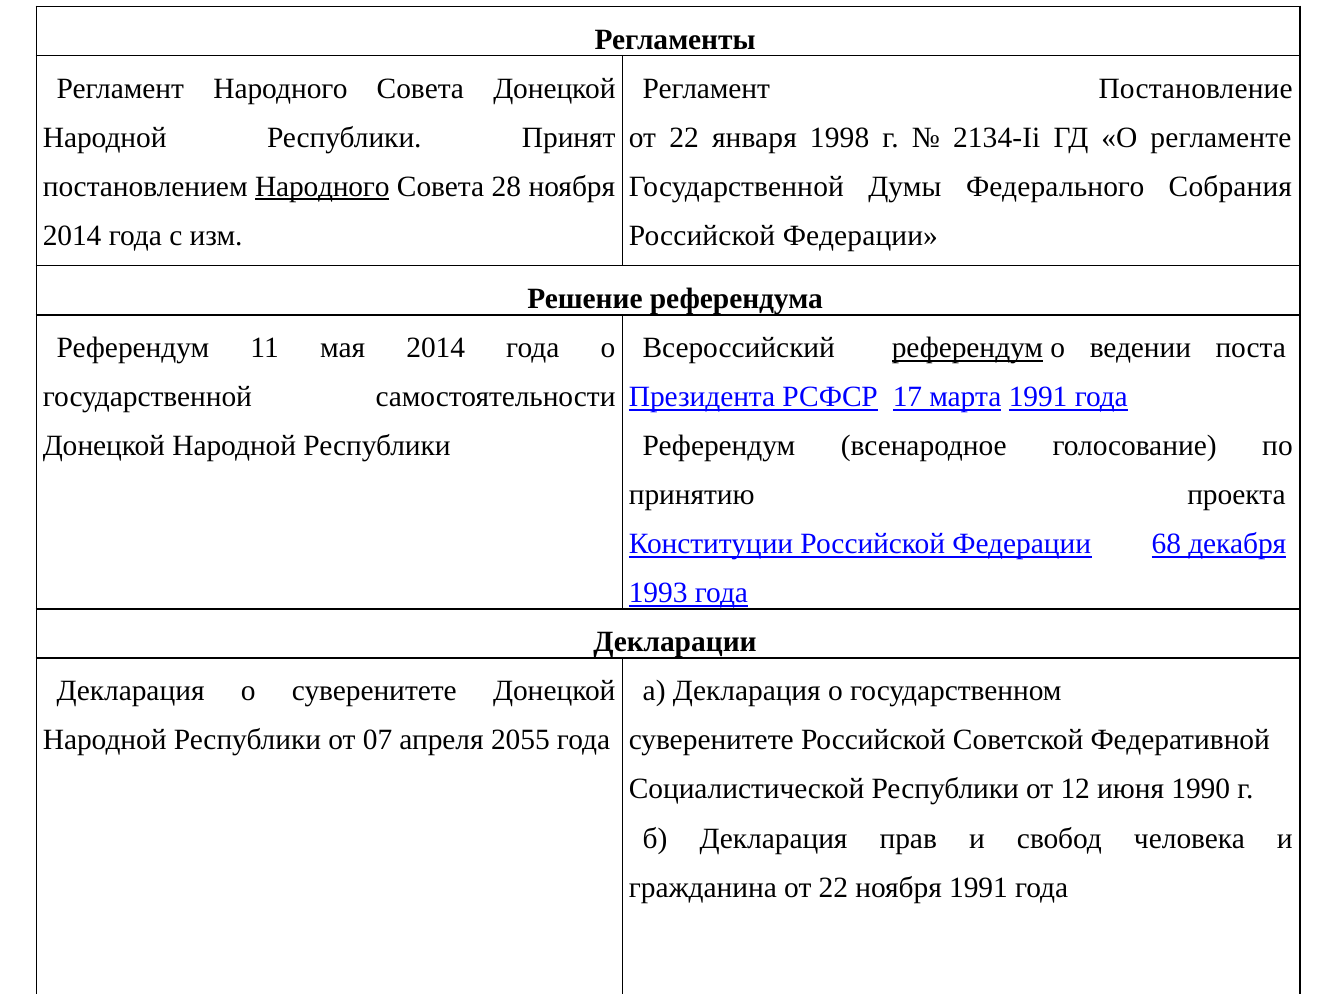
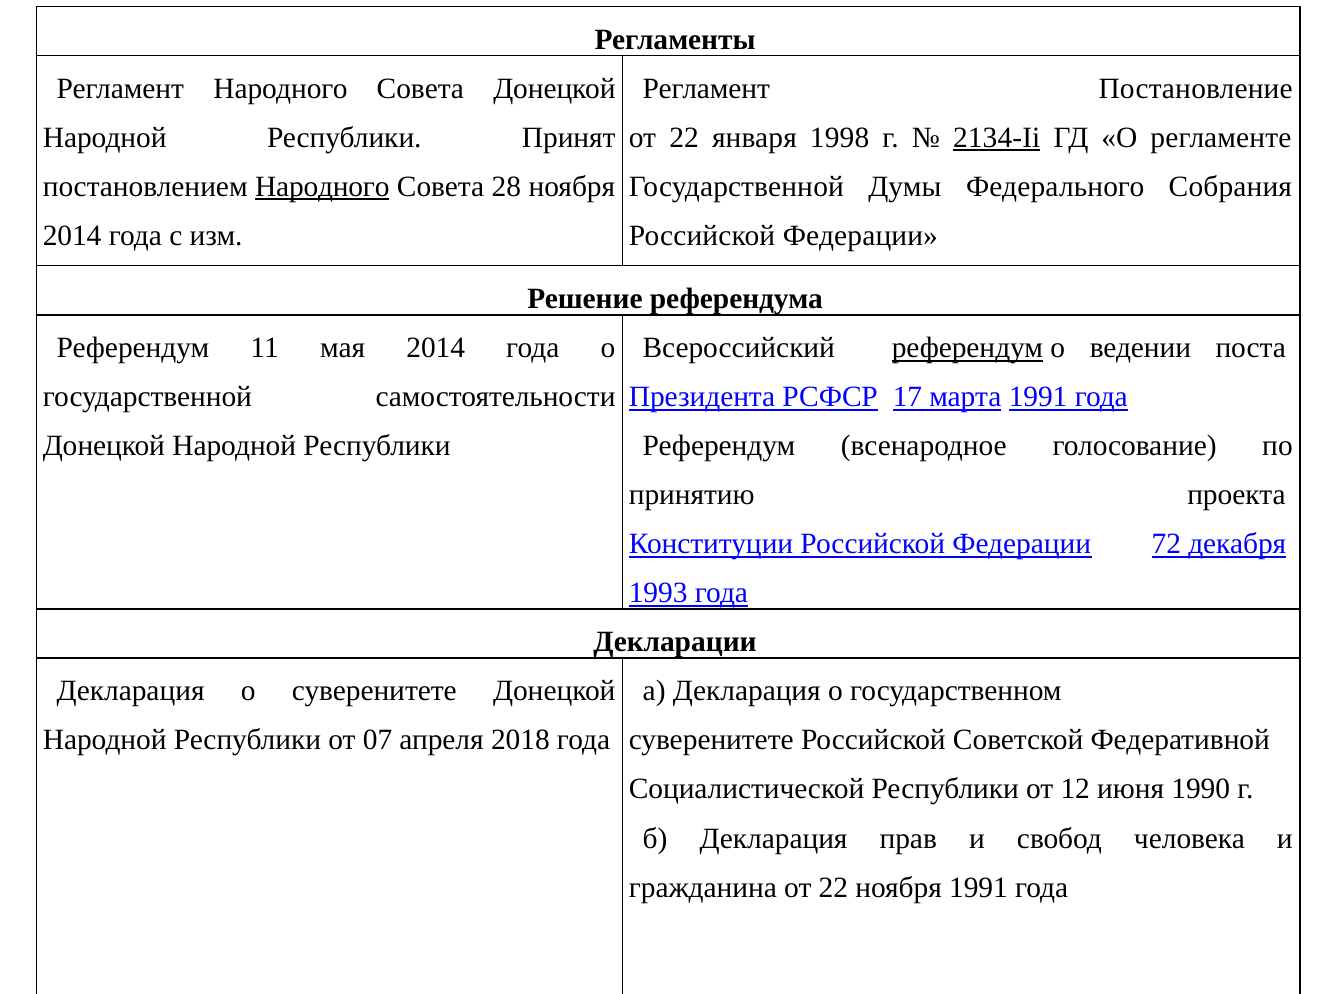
2134-Ii underline: none -> present (997, 138)
68: 68 -> 72 (1166, 544)
2055: 2055 -> 2018 (520, 741)
